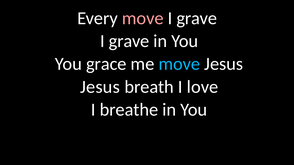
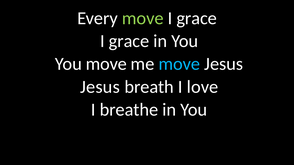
move colour: pink -> light green (143, 18)
grave: grave -> grace (197, 18)
grave: grave -> grace (129, 41)
You grace: grace -> move (106, 64)
